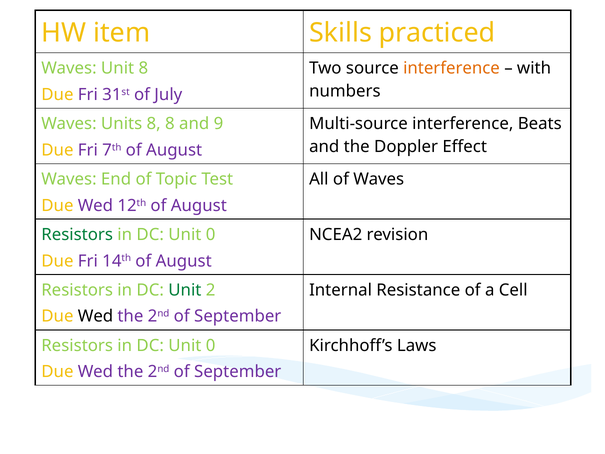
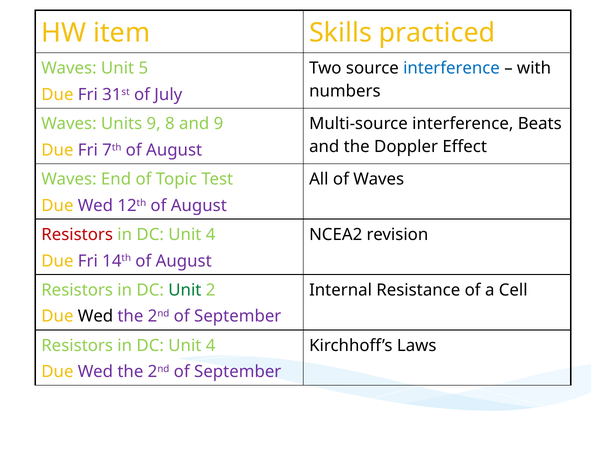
Unit 8: 8 -> 5 (143, 68)
interference colour: orange -> blue (451, 68)
Units 8: 8 -> 9 (154, 124)
Resistors colour: green -> red (77, 234)
0: 0 -> 4 (211, 234)
0: 0 -> 4 (211, 345)
